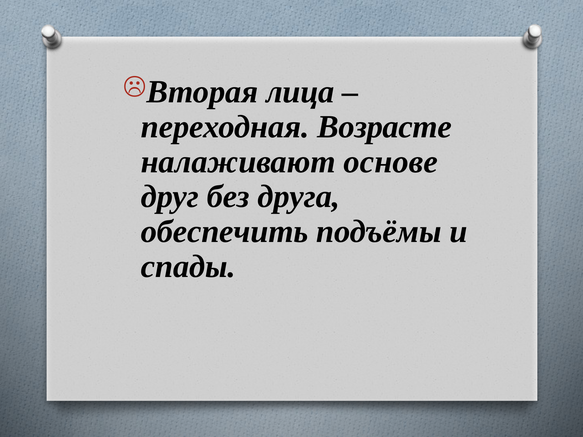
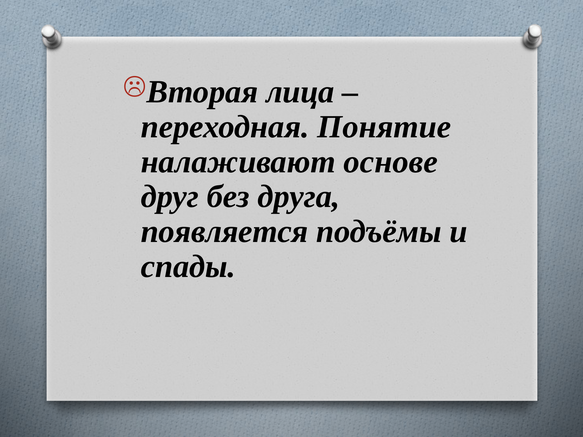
Возрасте: Возрасте -> Понятие (384, 127)
обеспечить: обеспечить -> появляется (225, 232)
